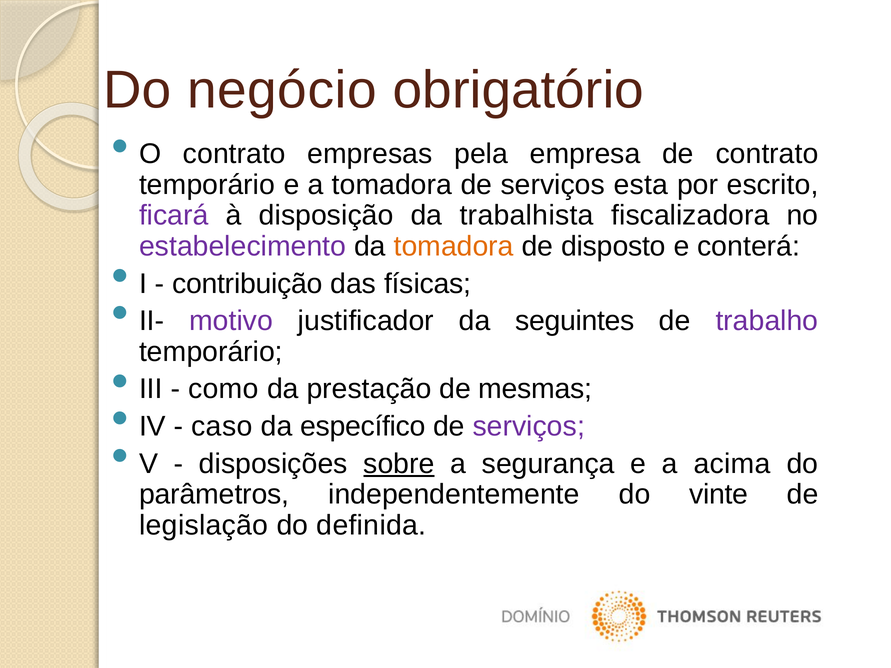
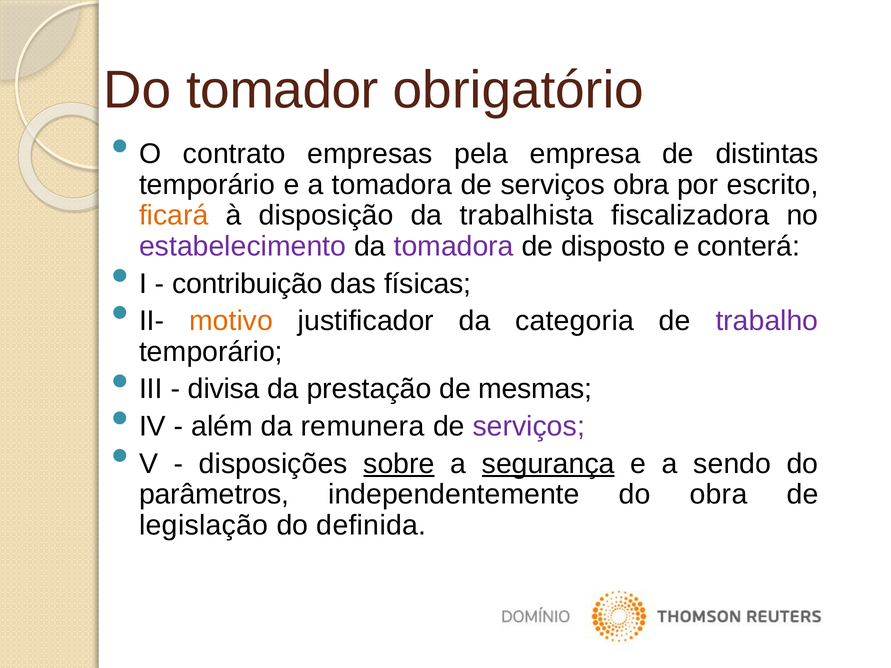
negócio: negócio -> tomador (282, 90)
de contrato: contrato -> distintas (767, 154)
serviços esta: esta -> obra (641, 185)
ficará colour: purple -> orange (174, 216)
tomadora colour: orange -> purple (454, 246)
motivo colour: purple -> orange (231, 321)
seguintes: seguintes -> categoria (575, 321)
como: como -> divisa (224, 389)
caso: caso -> além (222, 427)
específico: específico -> remunera (363, 427)
segurança underline: none -> present (548, 464)
acima: acima -> sendo (732, 464)
do vinte: vinte -> obra (719, 495)
